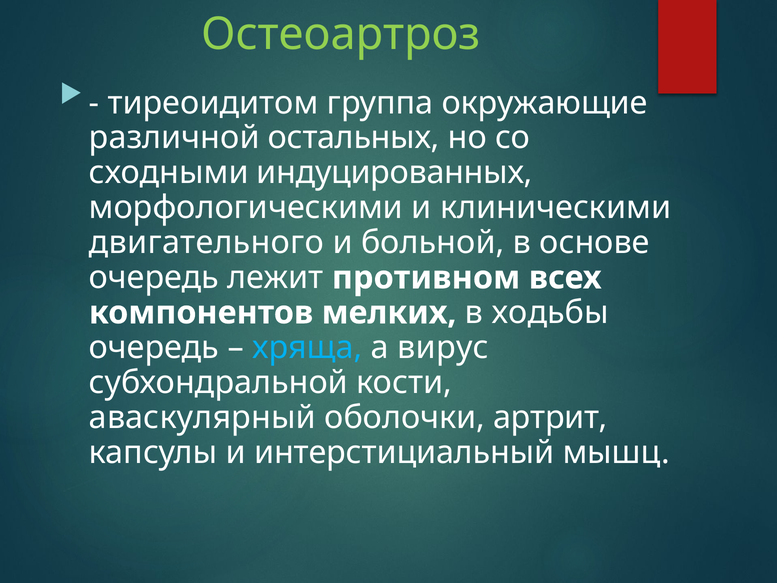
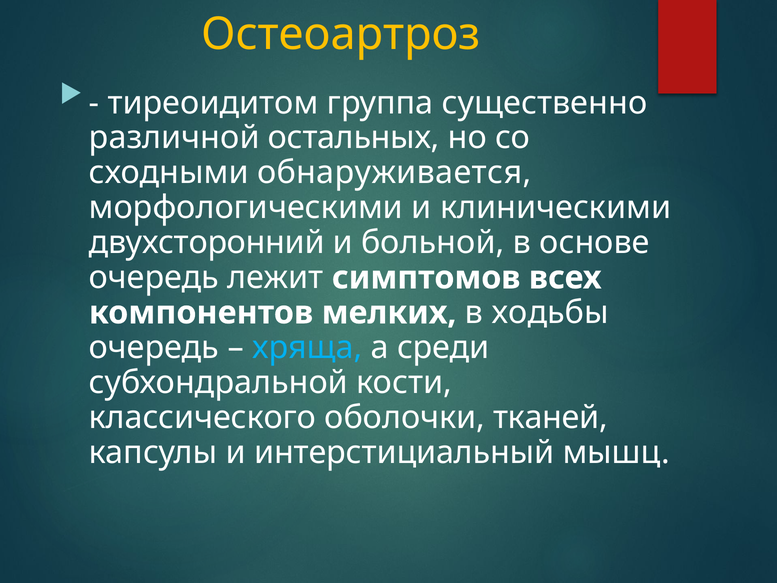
Остеоартроз colour: light green -> yellow (341, 34)
окружающие: окружающие -> существенно (545, 103)
индуцированных: индуцированных -> обнаруживается (394, 173)
двигательного: двигательного -> двухсторонний (207, 243)
противном: противном -> симптомов (426, 278)
вирус: вирус -> среди (443, 348)
аваскулярный: аваскулярный -> классического (203, 417)
артрит: артрит -> тканей (550, 417)
